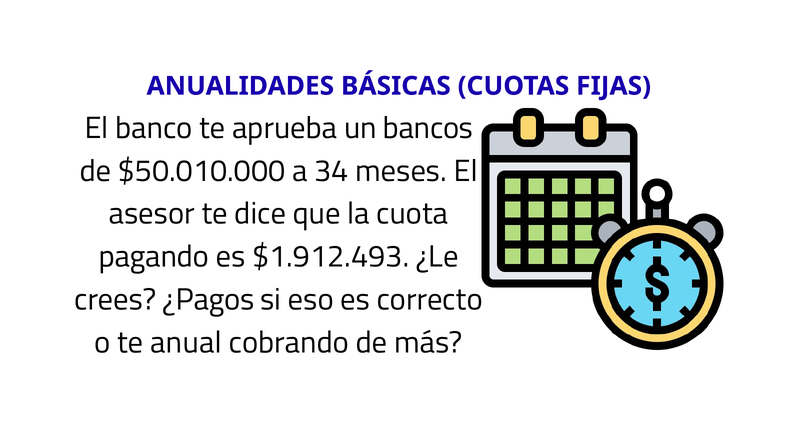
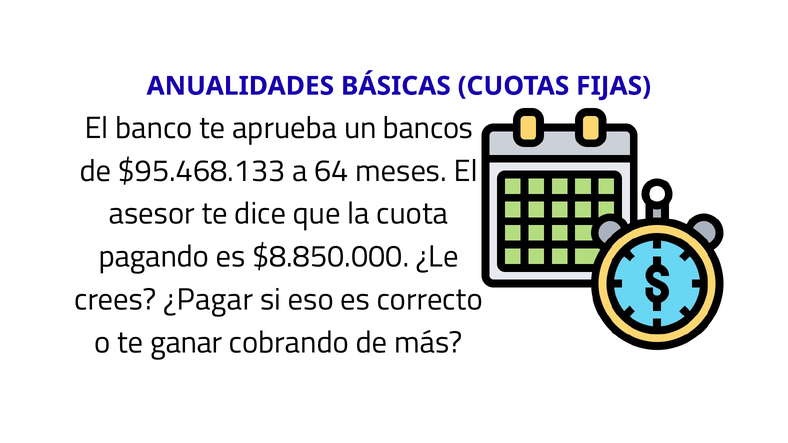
$50.010.000: $50.010.000 -> $95.468.133 (202, 171)
34: 34 -> 64 (331, 171)
$1.912.493: $1.912.493 -> $8.850.000 (331, 257)
¿Pagos: ¿Pagos -> ¿Pagar (208, 300)
anual: anual -> ganar (186, 343)
